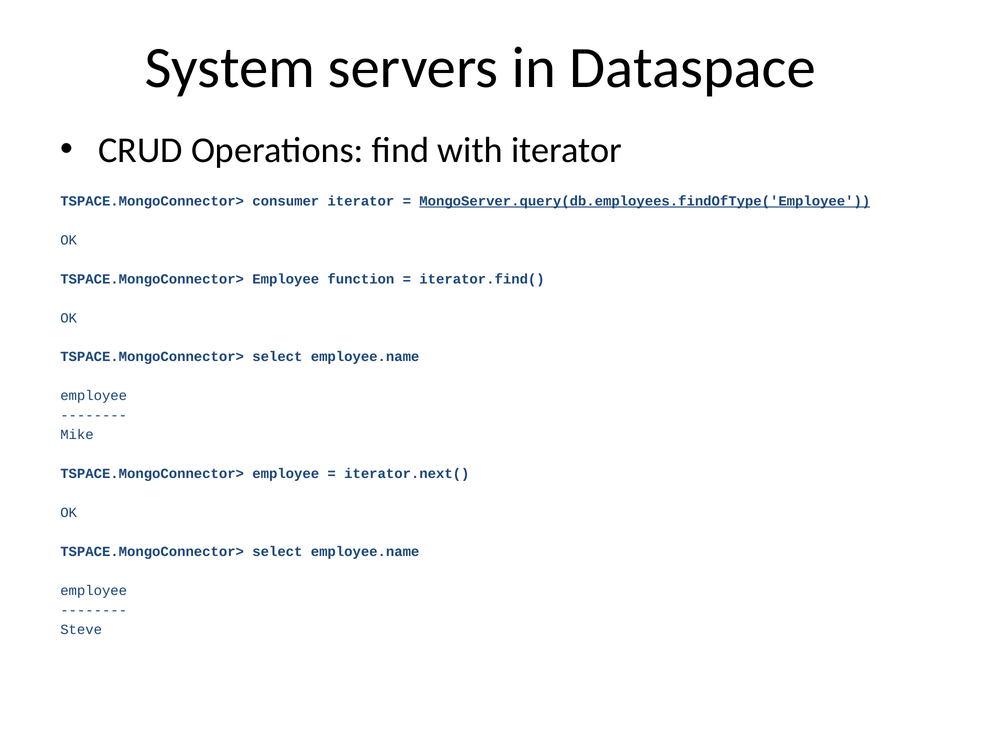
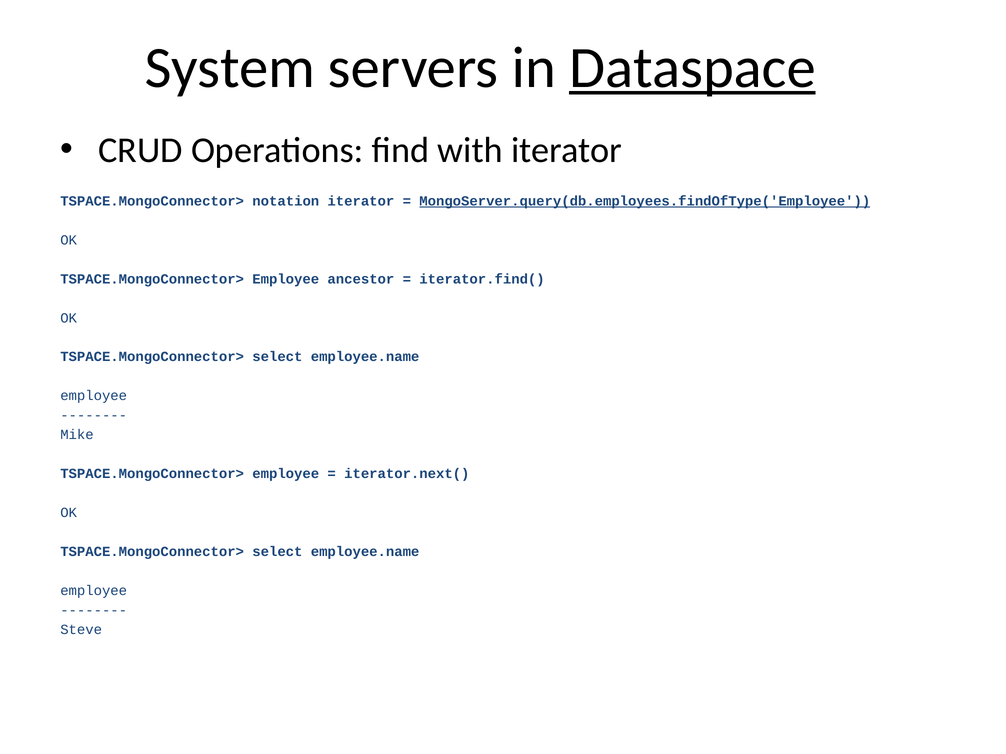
Dataspace underline: none -> present (692, 68)
consumer: consumer -> notation (286, 201)
function: function -> ancestor (361, 279)
